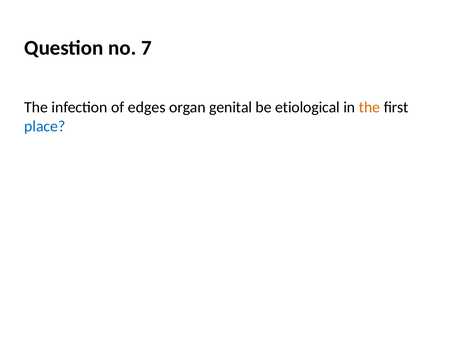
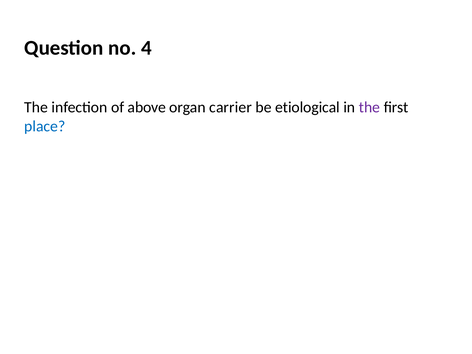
7: 7 -> 4 (146, 48)
edges: edges -> above (147, 107)
genital: genital -> carrier (231, 107)
the colour: orange -> purple (369, 107)
